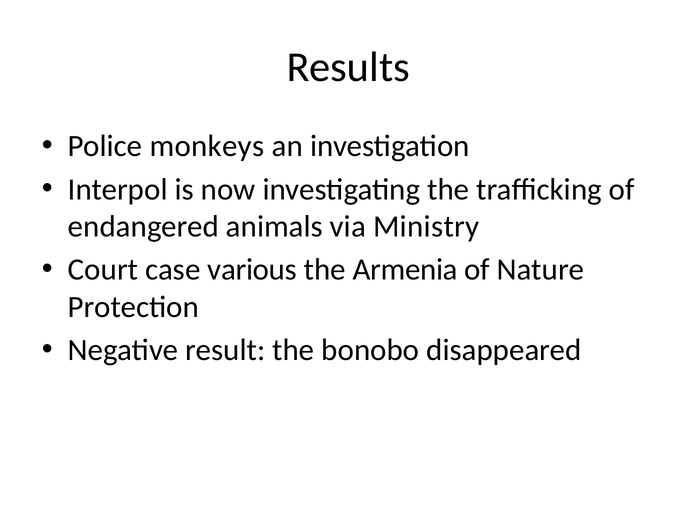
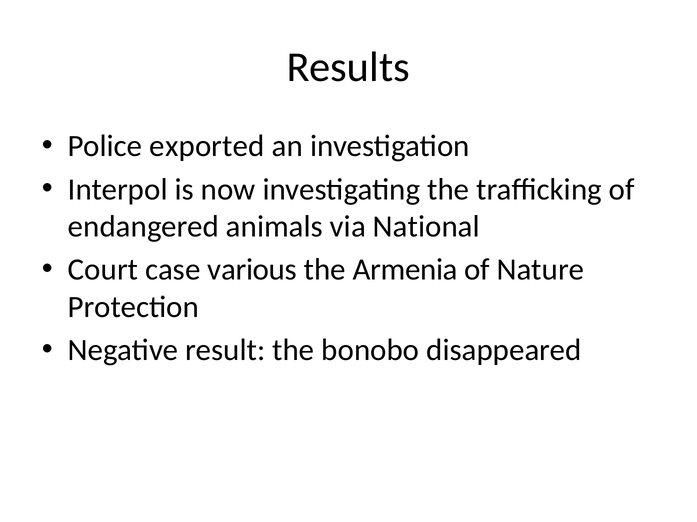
monkeys: monkeys -> exported (207, 146)
Ministry: Ministry -> National (426, 227)
